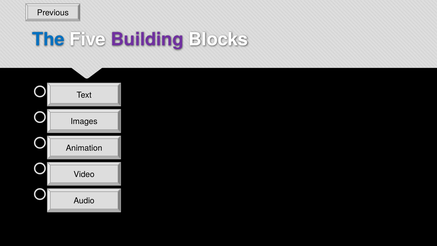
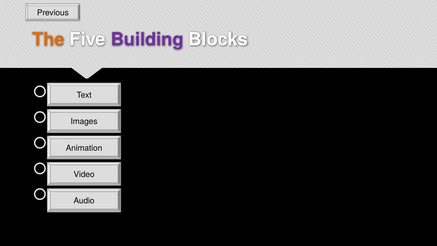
The colour: blue -> orange (48, 40)
